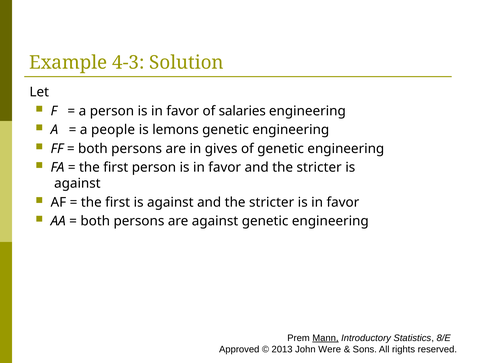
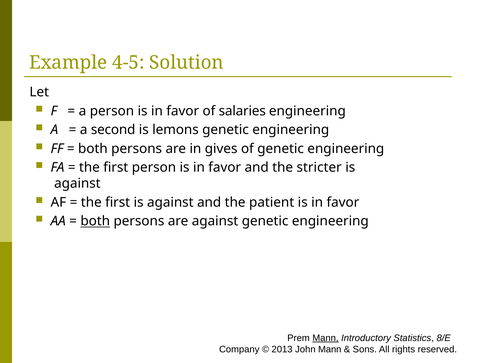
4-3: 4-3 -> 4-5 (128, 63)
people: people -> second (113, 130)
against and the stricter: stricter -> patient (272, 202)
both underline: none -> present (95, 221)
Approved: Approved -> Company (239, 349)
John Were: Were -> Mann (330, 349)
